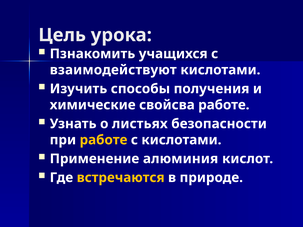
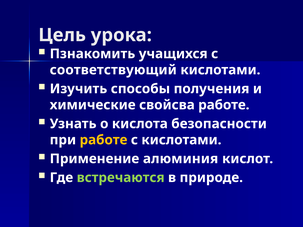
взаимодействуют: взаимодействуют -> соответствующий (113, 70)
листьях: листьях -> кислота (140, 124)
встречаются colour: yellow -> light green (121, 178)
